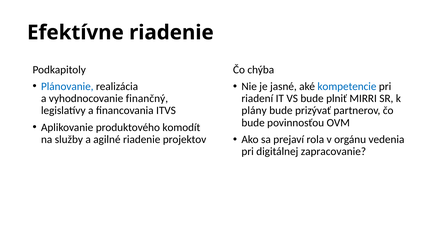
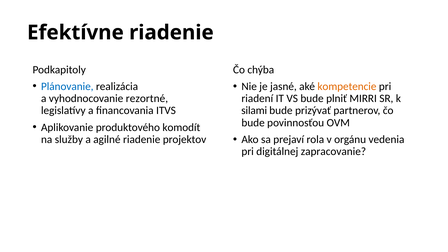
kompetencie colour: blue -> orange (347, 86)
finančný: finančný -> rezortné (147, 99)
plány: plány -> silami (254, 111)
